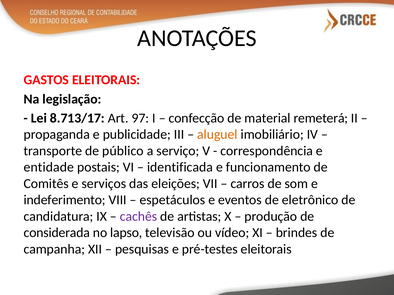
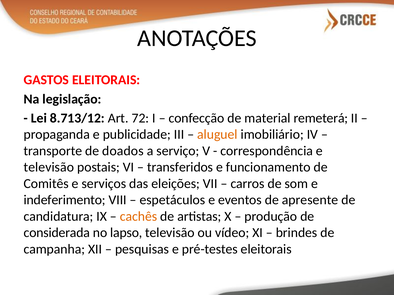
8.713/17: 8.713/17 -> 8.713/12 (77, 118)
97: 97 -> 72 (140, 118)
público: público -> doados (123, 151)
entidade: entidade -> televisão (49, 168)
identificada: identificada -> transferidos (180, 168)
eletrônico: eletrônico -> apresente (310, 200)
cachês colour: purple -> orange (139, 217)
